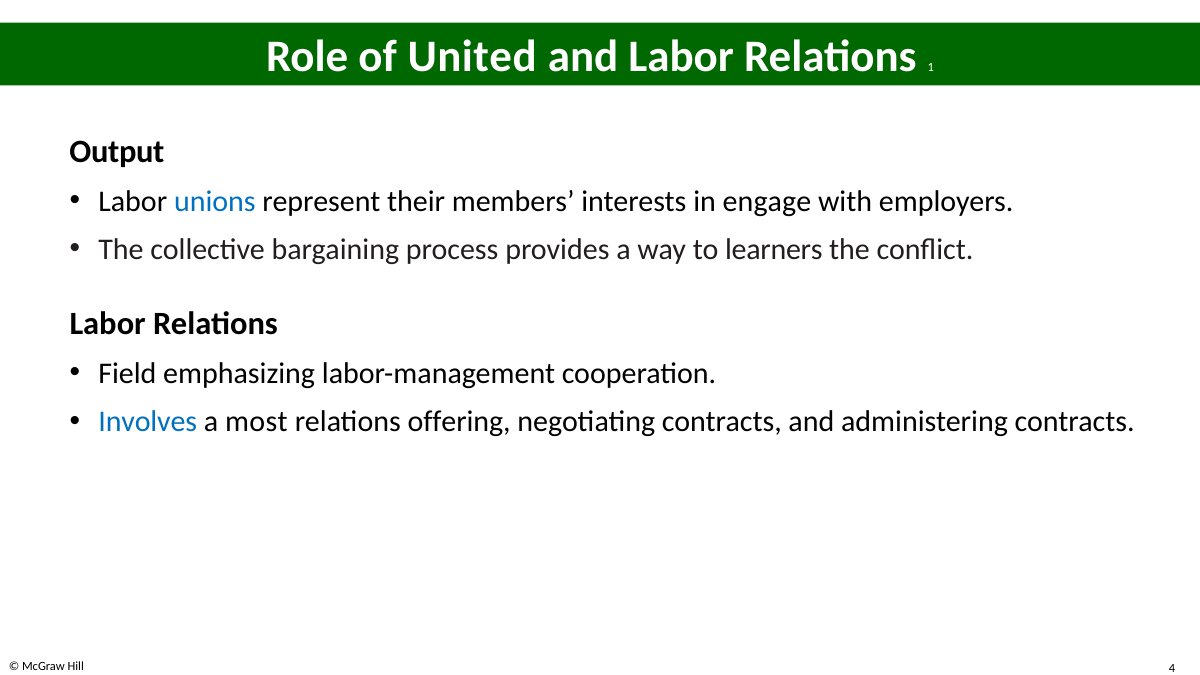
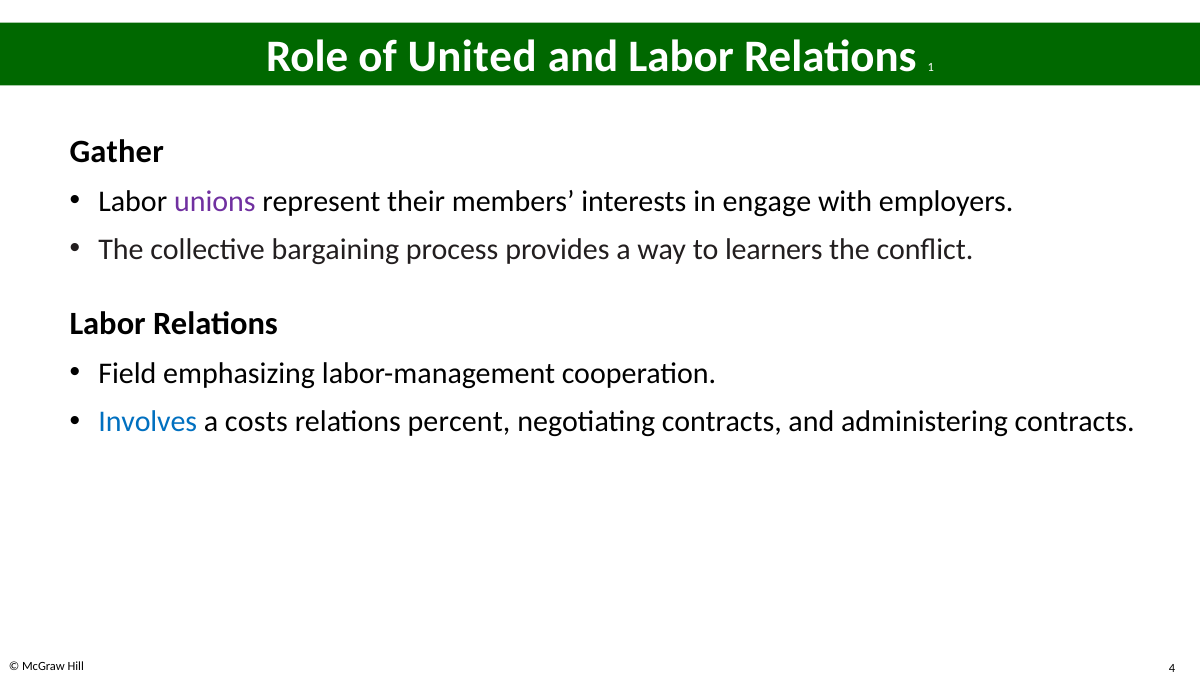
Output: Output -> Gather (117, 151)
unions colour: blue -> purple (215, 201)
most: most -> costs (256, 422)
offering: offering -> percent (459, 422)
